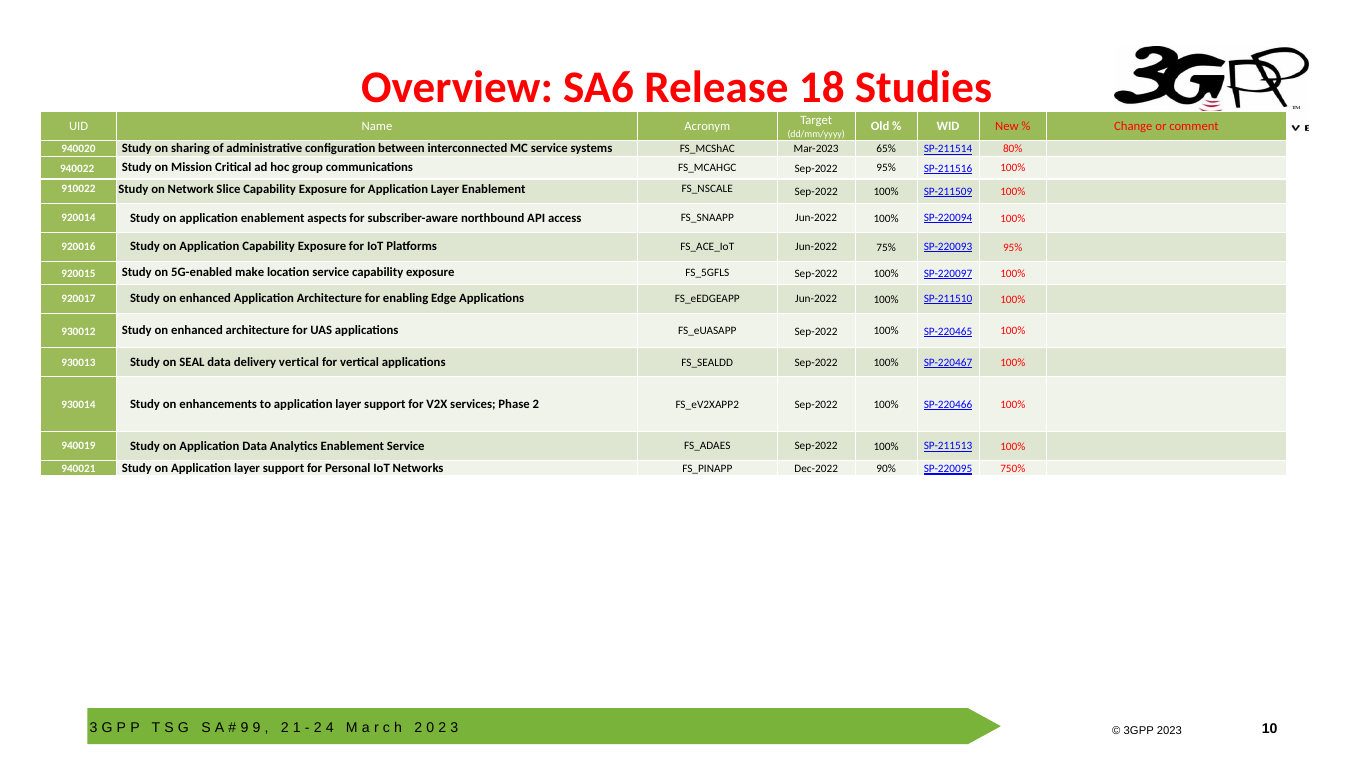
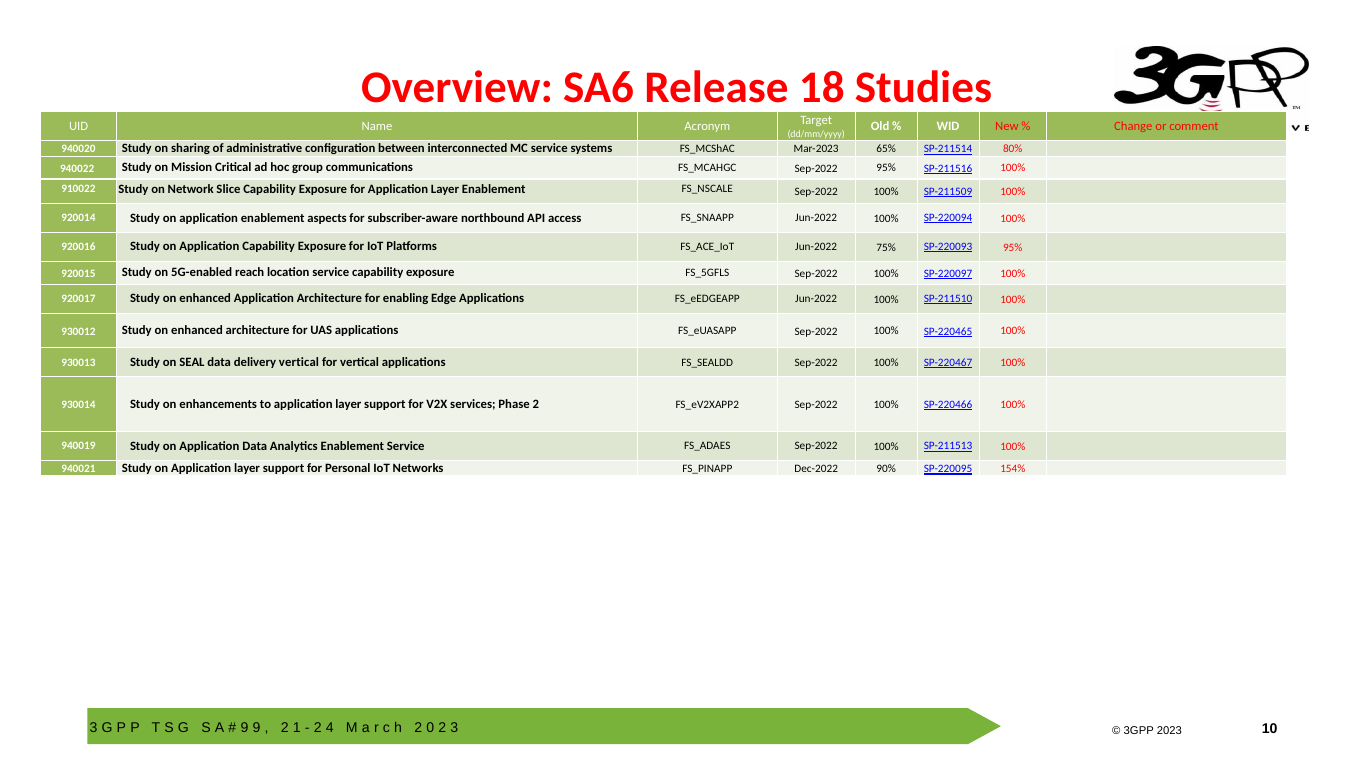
make: make -> reach (250, 273)
750%: 750% -> 154% (1013, 469)
